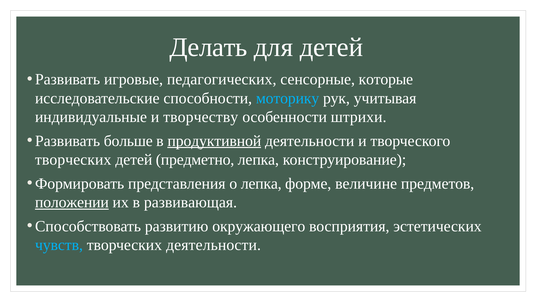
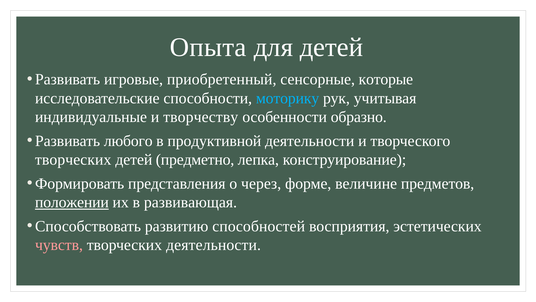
Делать: Делать -> Опыта (208, 47)
педагогических: педагогических -> приобретенный (222, 79)
штрихи: штрихи -> образно (359, 117)
больше: больше -> любого (128, 141)
продуктивной underline: present -> none (214, 141)
о лепка: лепка -> через (261, 183)
окружающего: окружающего -> способностей (259, 226)
чувств colour: light blue -> pink (59, 245)
